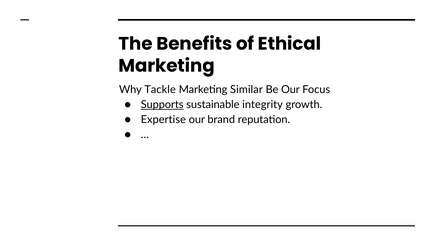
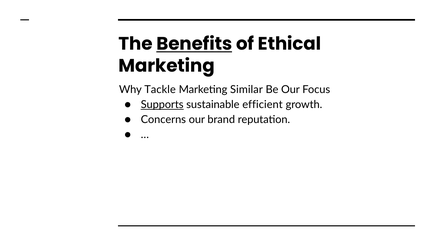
Benefits underline: none -> present (194, 44)
integrity: integrity -> efficient (263, 105)
Expertise: Expertise -> Concerns (163, 120)
